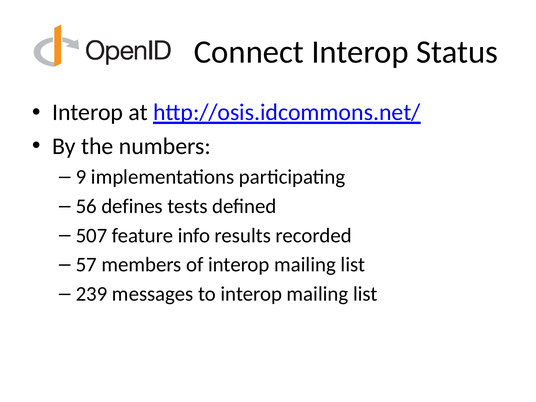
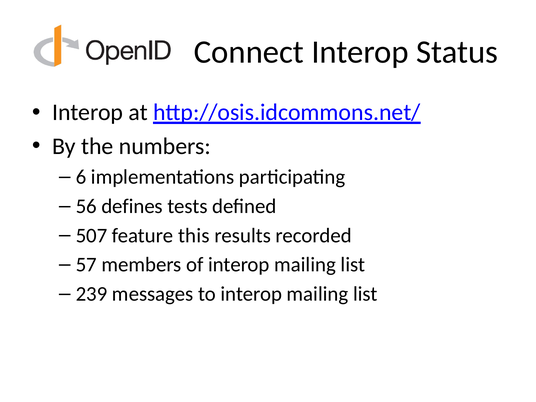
9: 9 -> 6 (81, 177)
info: info -> this (194, 236)
